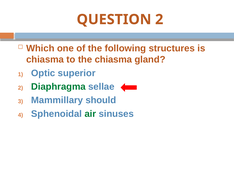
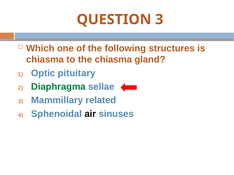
QUESTION 2: 2 -> 3 (159, 20)
superior: superior -> pituitary (77, 73)
should: should -> related (101, 100)
air colour: green -> black (90, 114)
